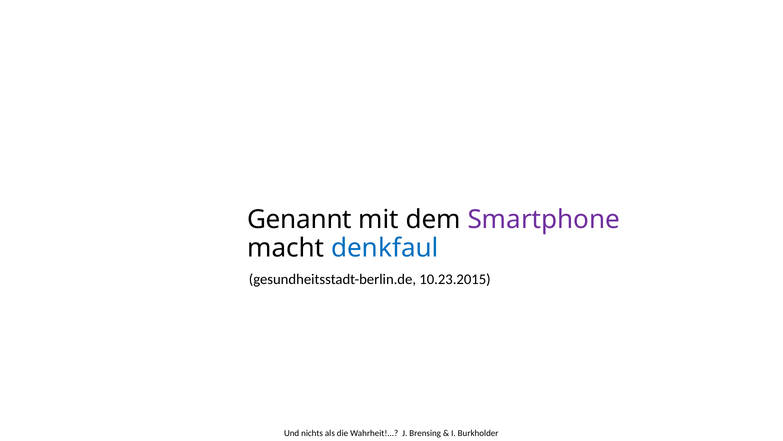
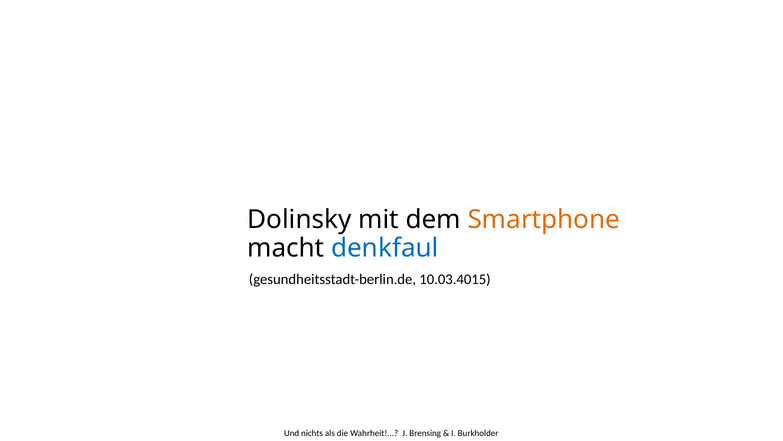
Genannt: Genannt -> Dolinsky (299, 219)
Smartphone colour: purple -> orange (544, 219)
10.23.2015: 10.23.2015 -> 10.03.4015 (455, 279)
